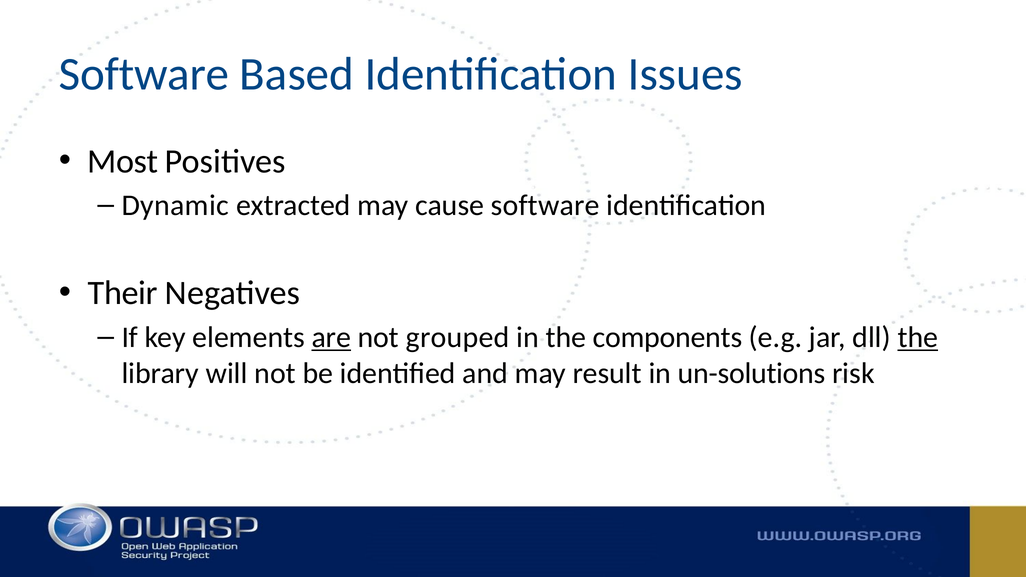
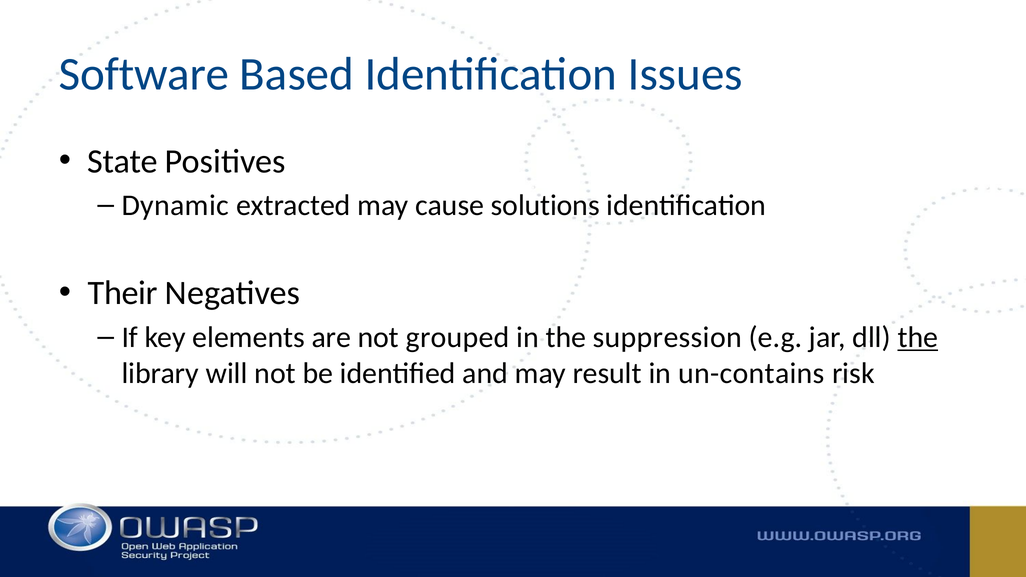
Most: Most -> State (123, 161)
cause software: software -> solutions (545, 206)
are underline: present -> none (331, 337)
components: components -> suppression (667, 337)
un-solutions: un-solutions -> un-contains (751, 373)
